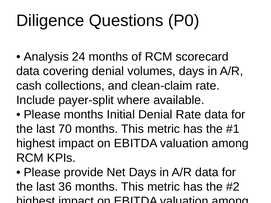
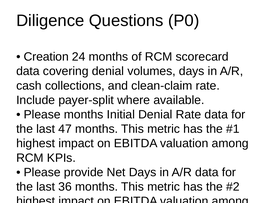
Analysis: Analysis -> Creation (46, 57)
70: 70 -> 47 (65, 129)
